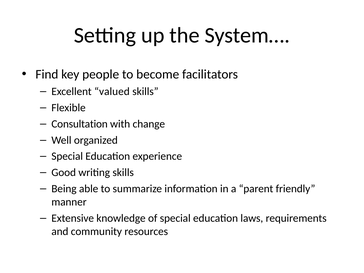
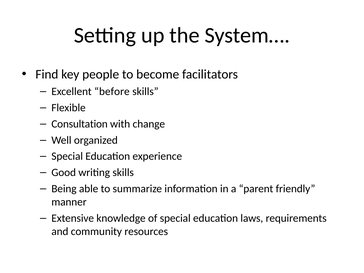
valued: valued -> before (112, 92)
